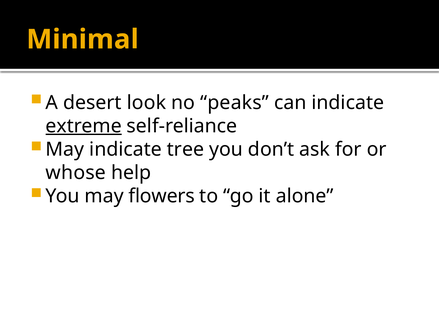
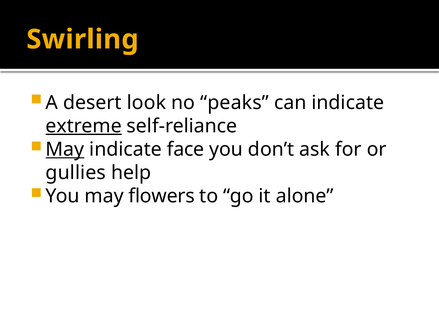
Minimal: Minimal -> Swirling (82, 39)
May underline: none -> present (65, 150)
tree: tree -> face (186, 150)
whose: whose -> gullies (76, 173)
